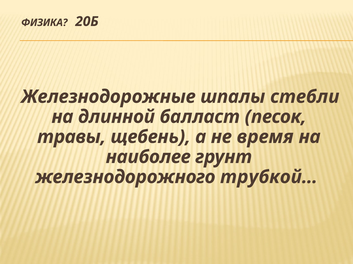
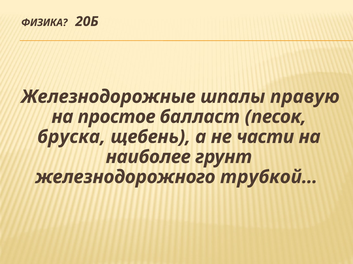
стебли: стебли -> правую (305, 97)
длинной: длинной -> простое (117, 117)
травы: травы -> бруска (71, 137)
время: время -> части (265, 137)
